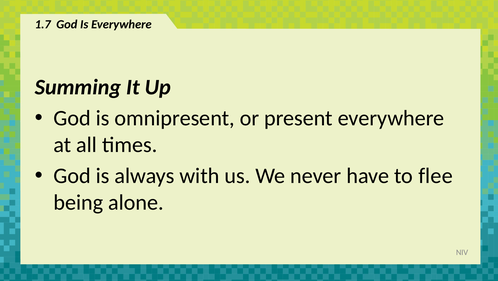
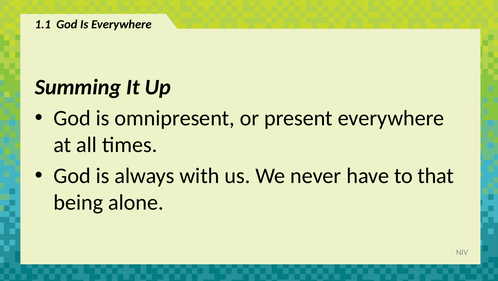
1.7: 1.7 -> 1.1 (43, 24)
flee: flee -> that (436, 176)
